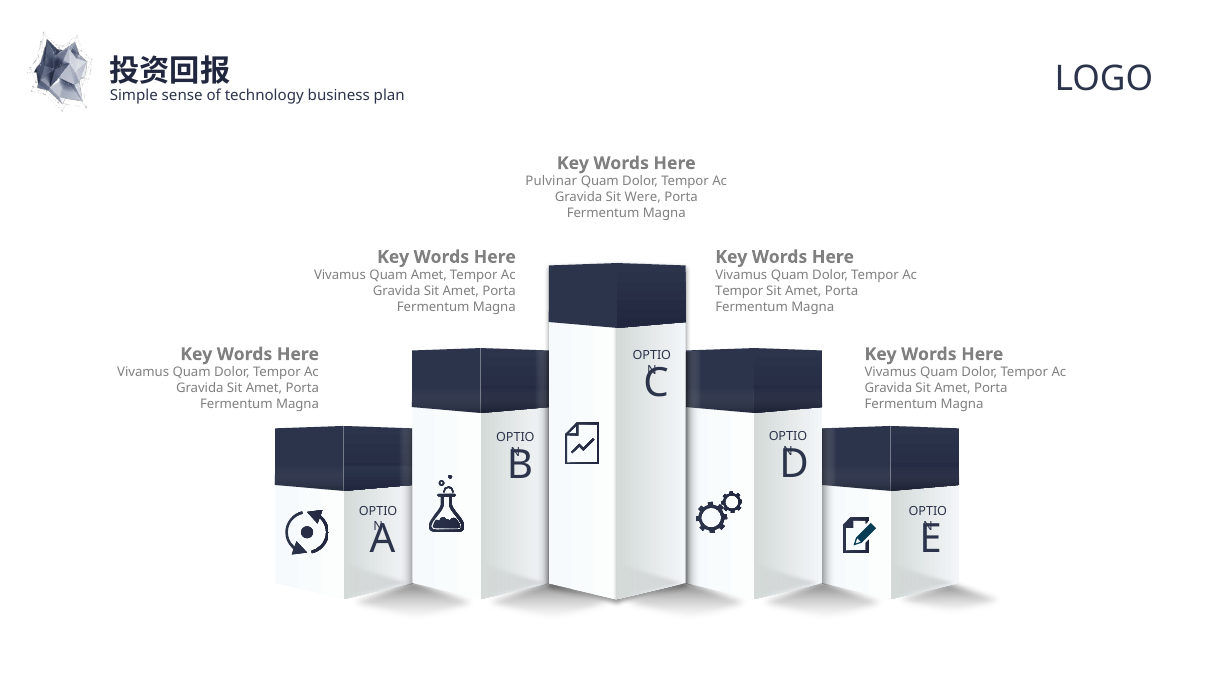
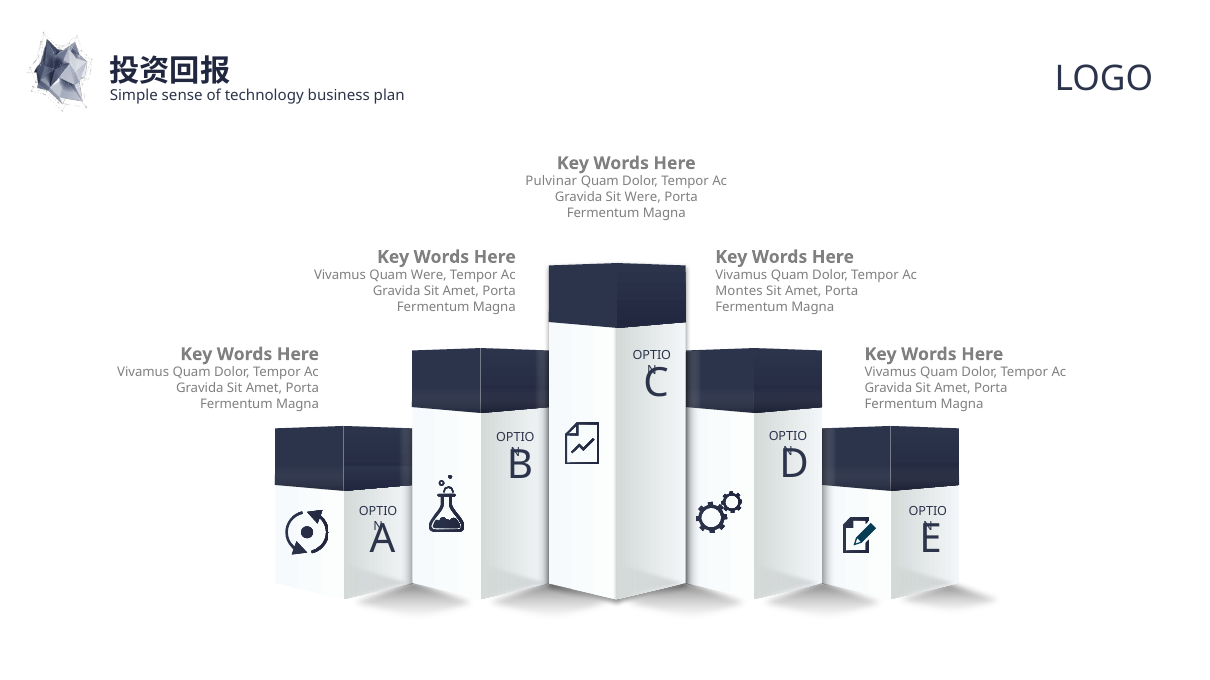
Quam Amet: Amet -> Were (429, 275)
Tempor: Tempor -> Montes (739, 291)
